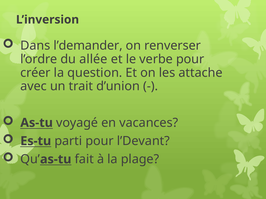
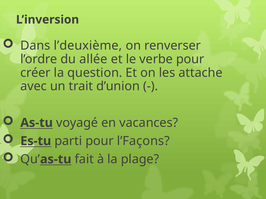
l’demander: l’demander -> l’deuxième (88, 46)
l’Devant: l’Devant -> l’Façons (143, 141)
